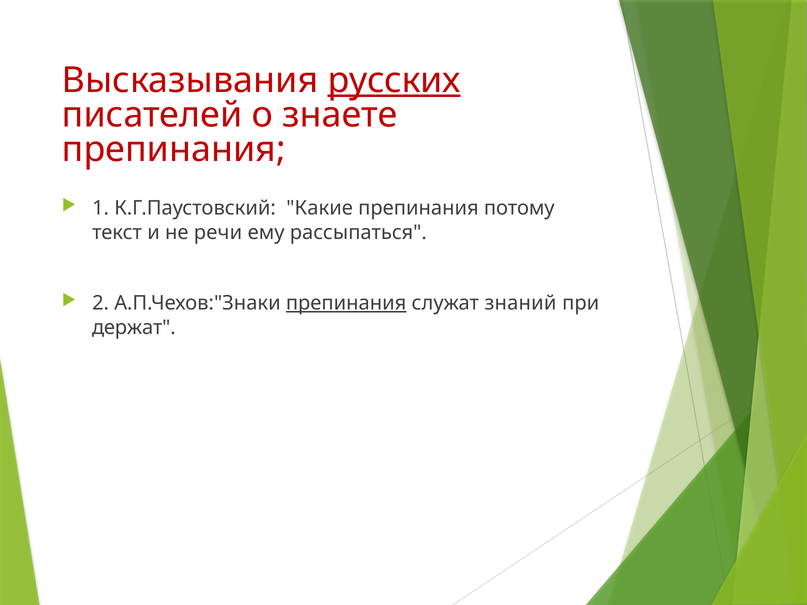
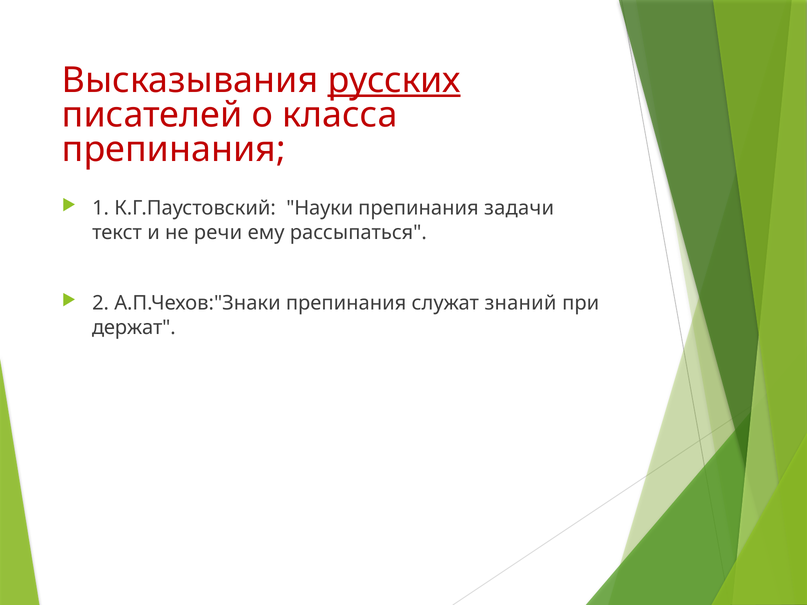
знаете: знаете -> класса (340, 115)
Какие: Какие -> Науки (320, 208)
потому: потому -> задачи (519, 208)
препинания underline: present -> none (346, 303)
